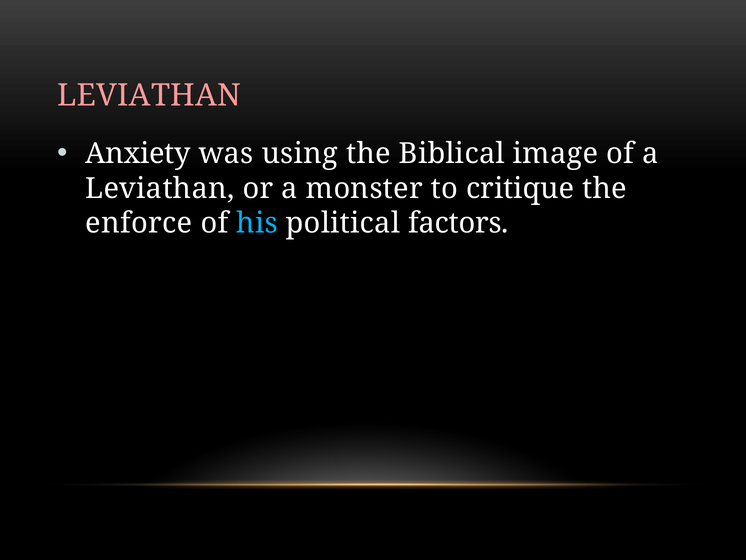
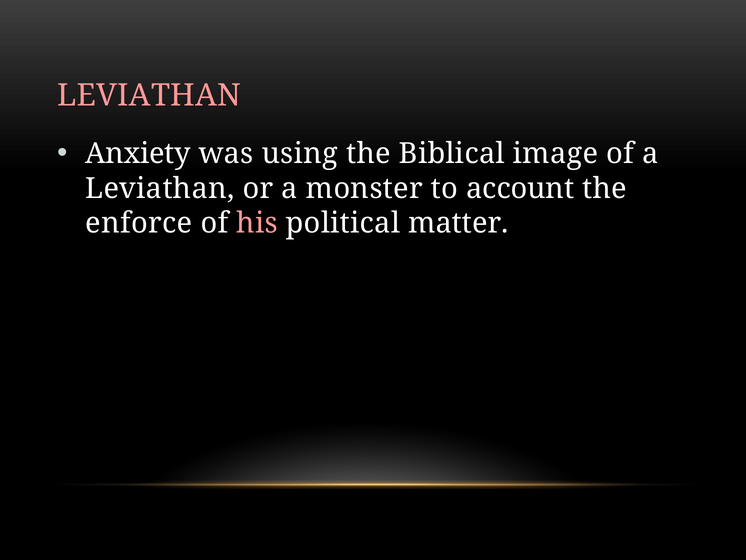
critique: critique -> account (520, 188)
his colour: light blue -> pink (257, 223)
factors: factors -> matter (458, 223)
